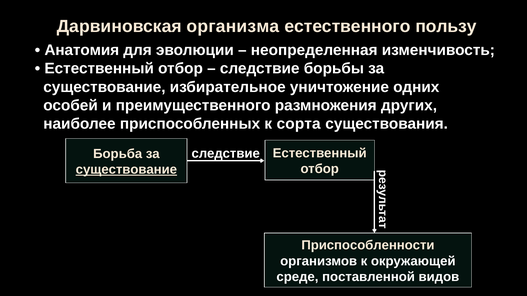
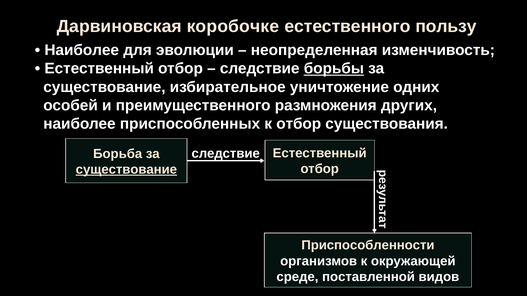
организма: организма -> коробочке (233, 26)
Анатомия: Анатомия -> Наиболее (82, 50)
борьбы underline: none -> present (334, 69)
к сорта: сорта -> отбор (299, 124)
